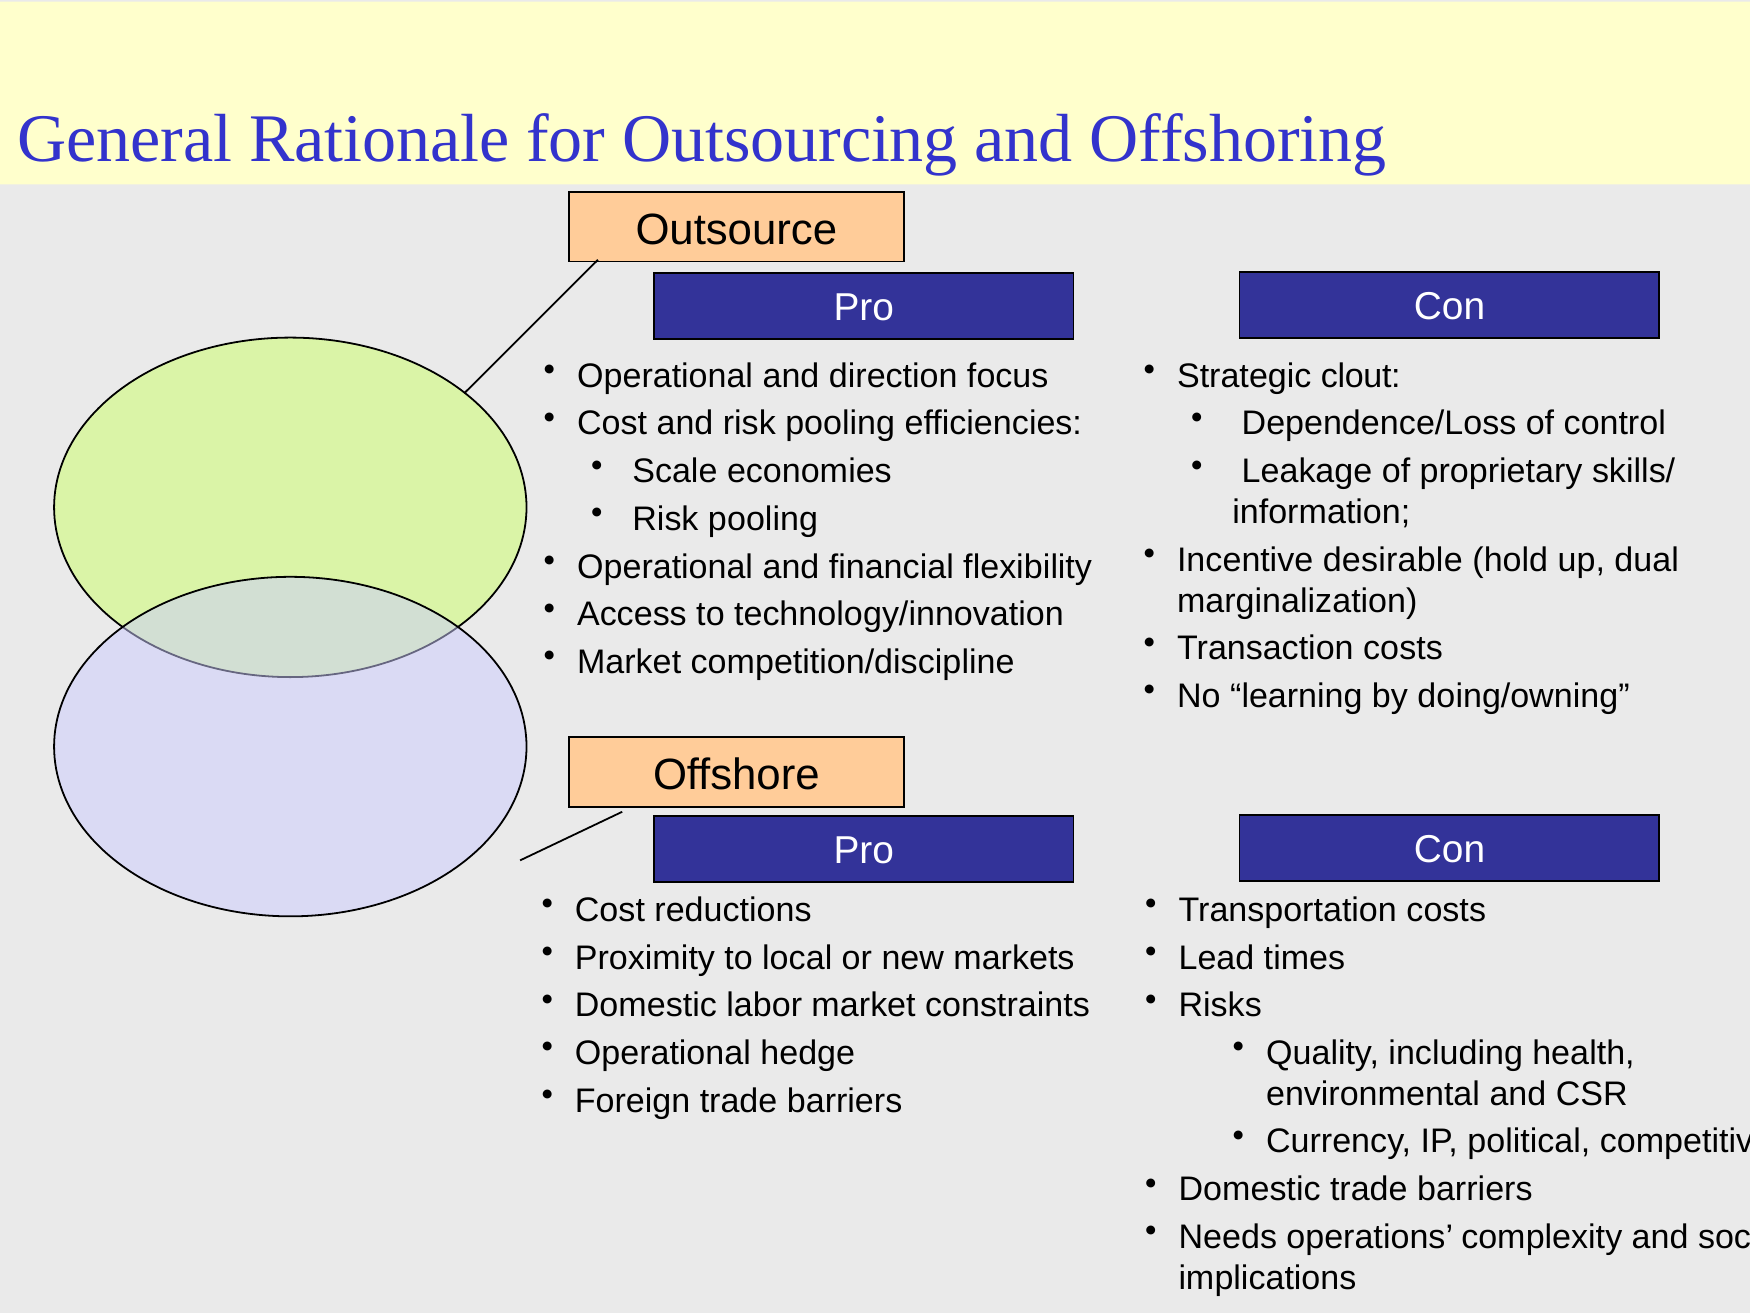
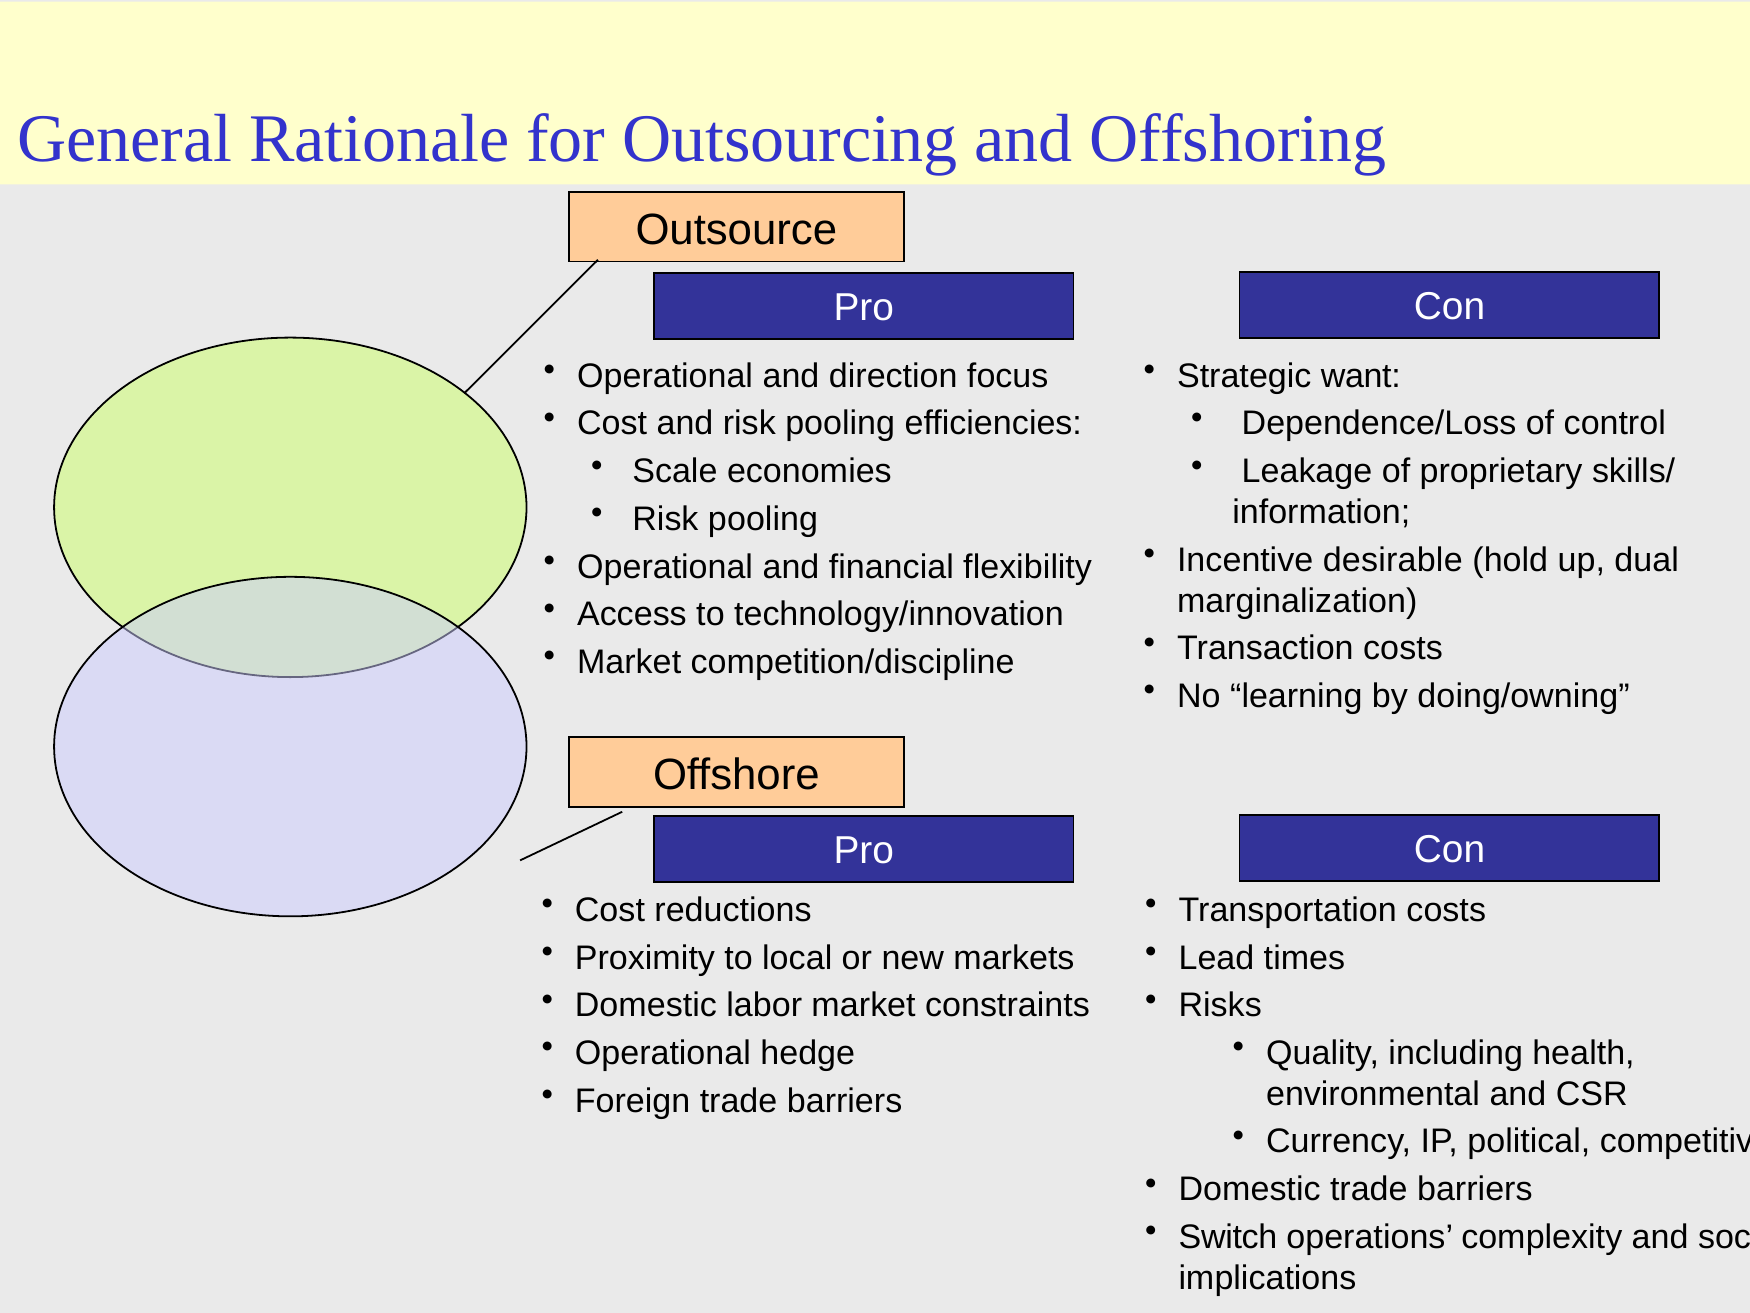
clout: clout -> want (1361, 376)
Needs: Needs -> Switch (1228, 1237)
